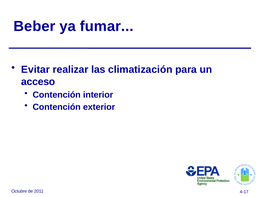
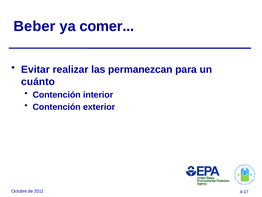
fumar: fumar -> comer (107, 26)
climatización: climatización -> permanezcan (140, 69)
acceso: acceso -> cuánto (38, 82)
